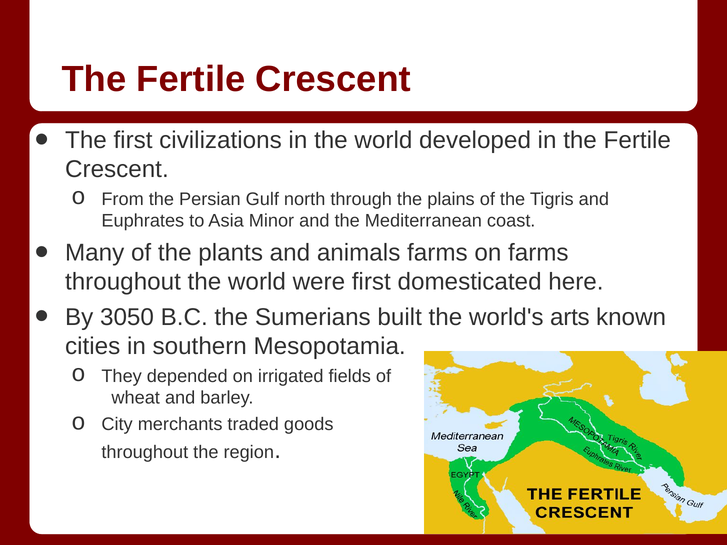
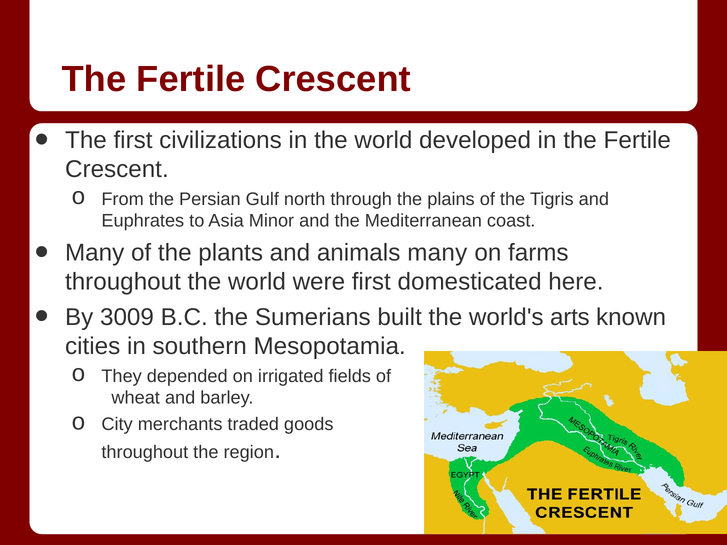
animals farms: farms -> many (437, 253)
3050: 3050 -> 3009 (127, 317)
